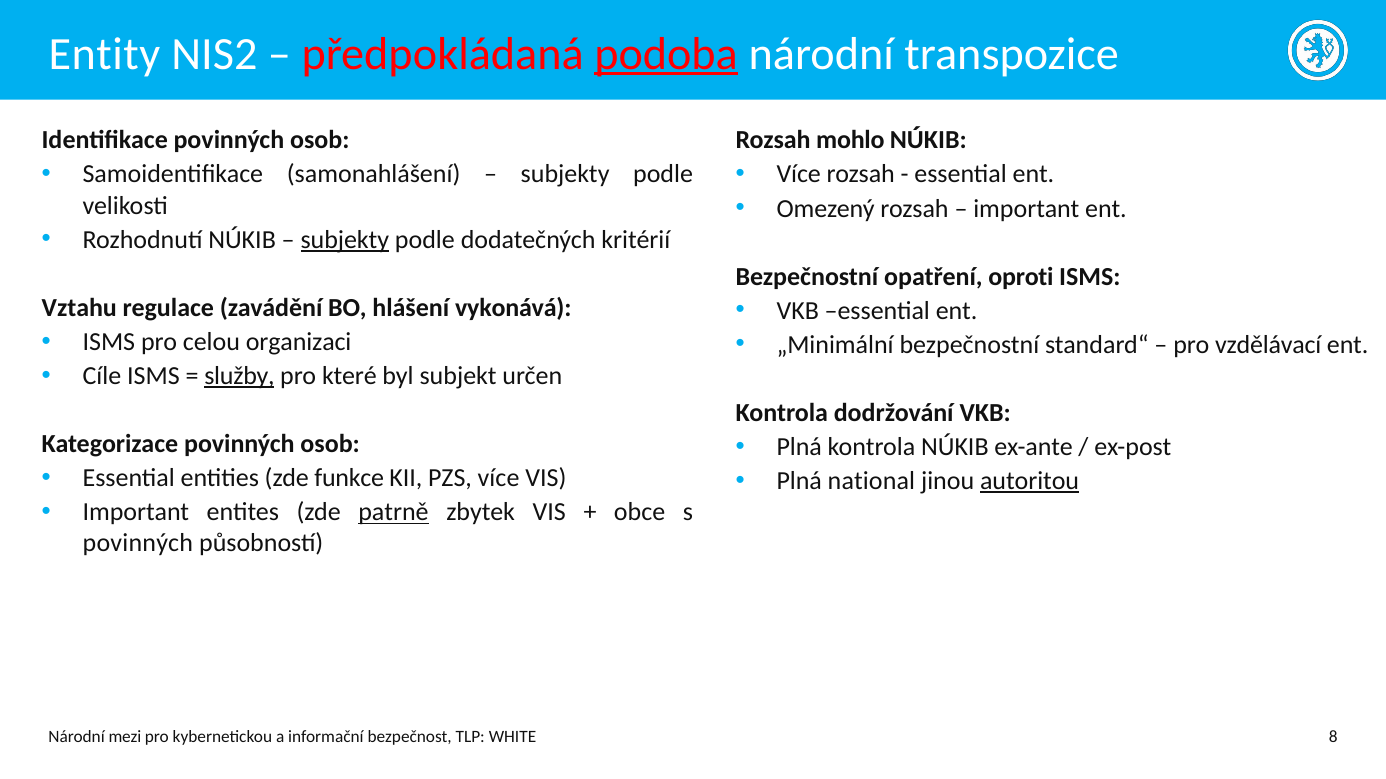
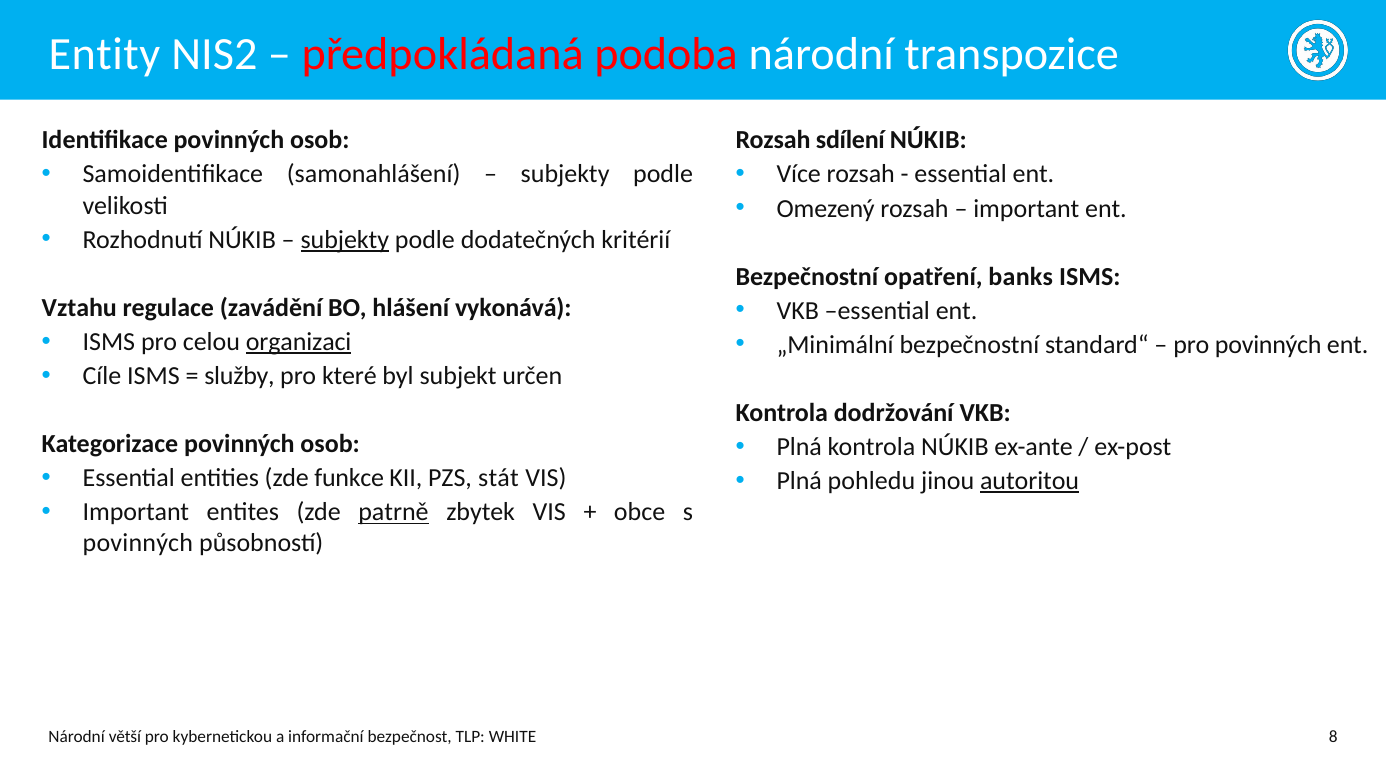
podoba underline: present -> none (666, 54)
mohlo: mohlo -> sdílení (850, 140)
oproti: oproti -> banks (1021, 277)
organizaci underline: none -> present (299, 342)
pro vzdělávací: vzdělávací -> povinných (1268, 345)
služby underline: present -> none (239, 376)
PZS více: více -> stát (498, 478)
national: national -> pohledu (871, 481)
mezi: mezi -> větší (125, 738)
